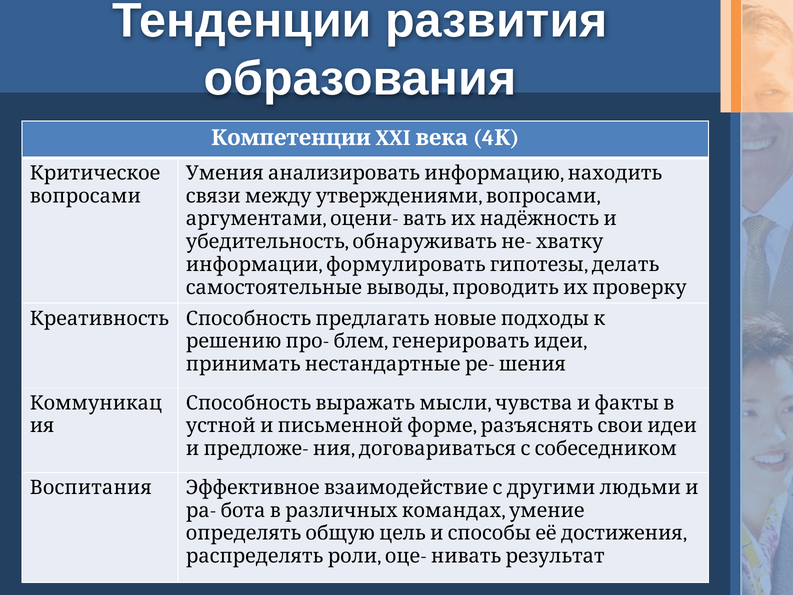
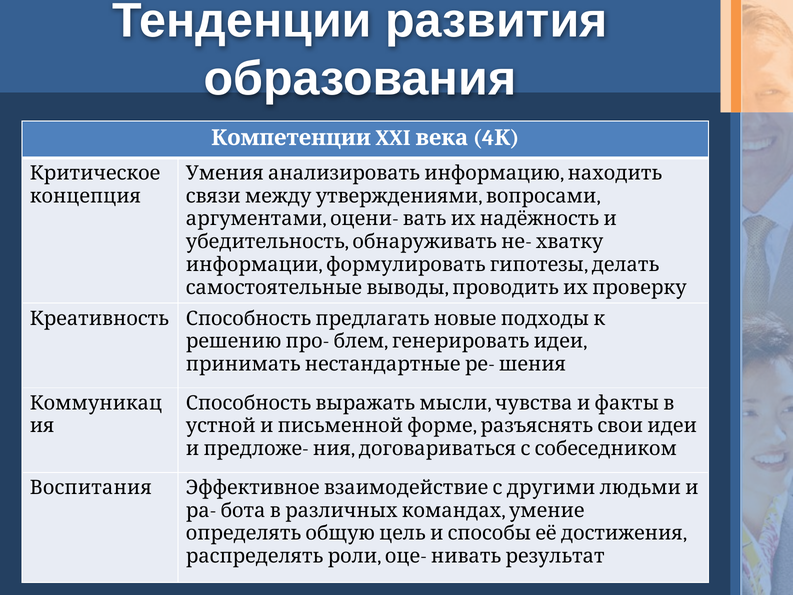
вопросами: вопросами -> концепция (85, 196)
